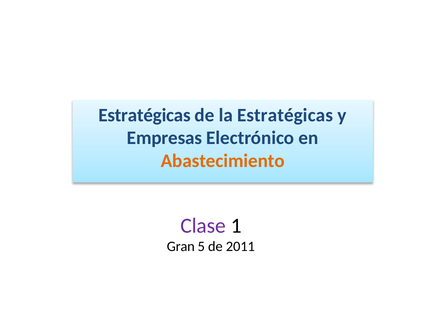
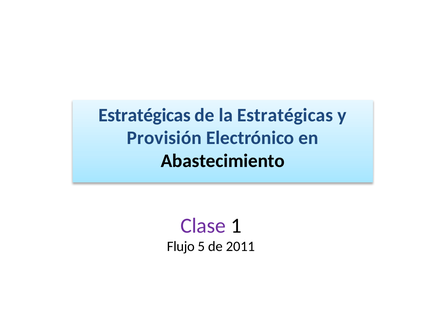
Empresas: Empresas -> Provisión (164, 138)
Abastecimiento colour: orange -> black (223, 161)
Gran: Gran -> Flujo (181, 246)
